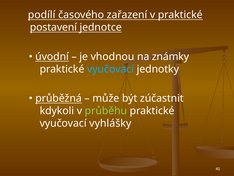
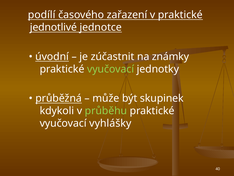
postavení: postavení -> jednotlivé (53, 27)
vhodnou: vhodnou -> zúčastnit (113, 56)
vyučovací colour: light blue -> light green (111, 69)
zúčastnit: zúčastnit -> skupinek (162, 98)
